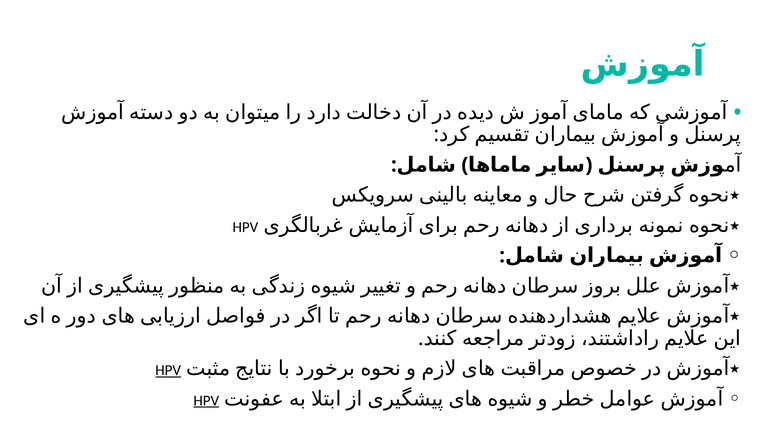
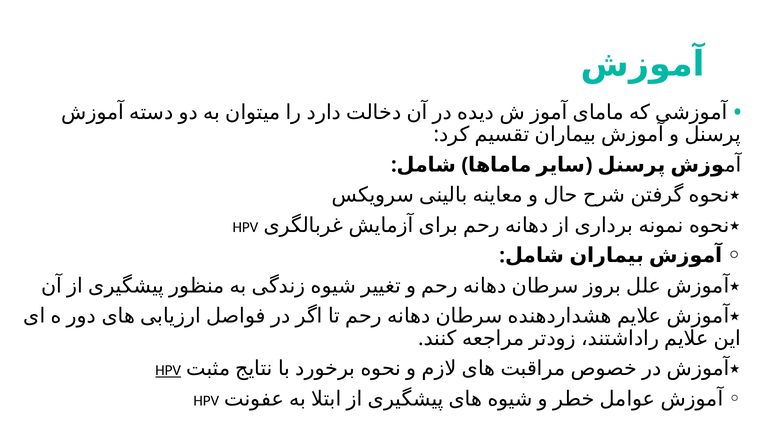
HPV underline: present -> none (206, 401)
